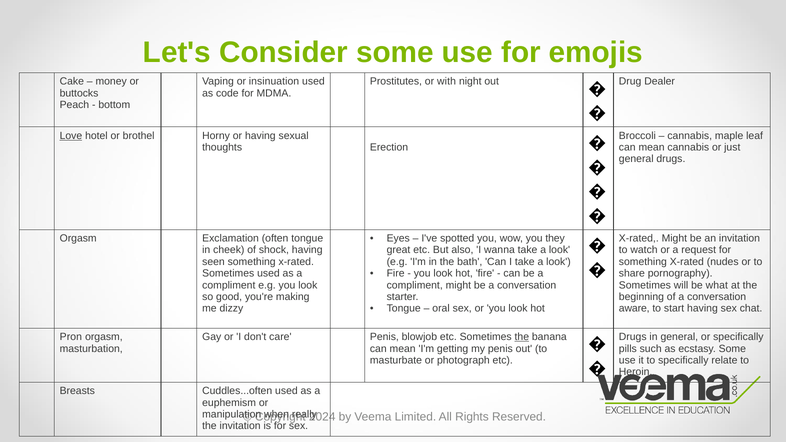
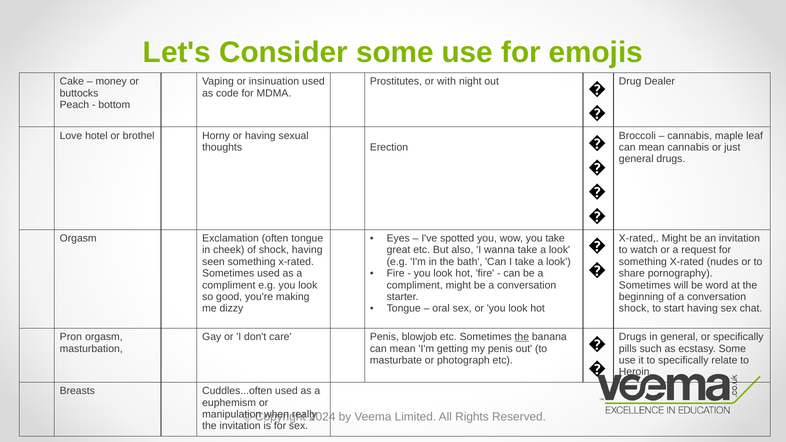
Love underline: present -> none (71, 136)
you they: they -> take (555, 238)
what: what -> word (717, 285)
aware: aware -> shock (634, 308)
